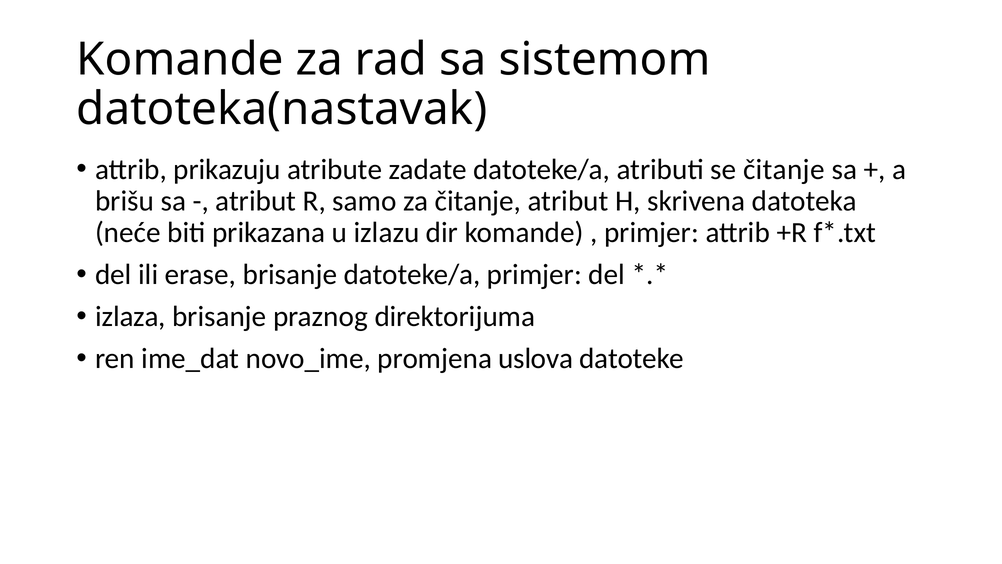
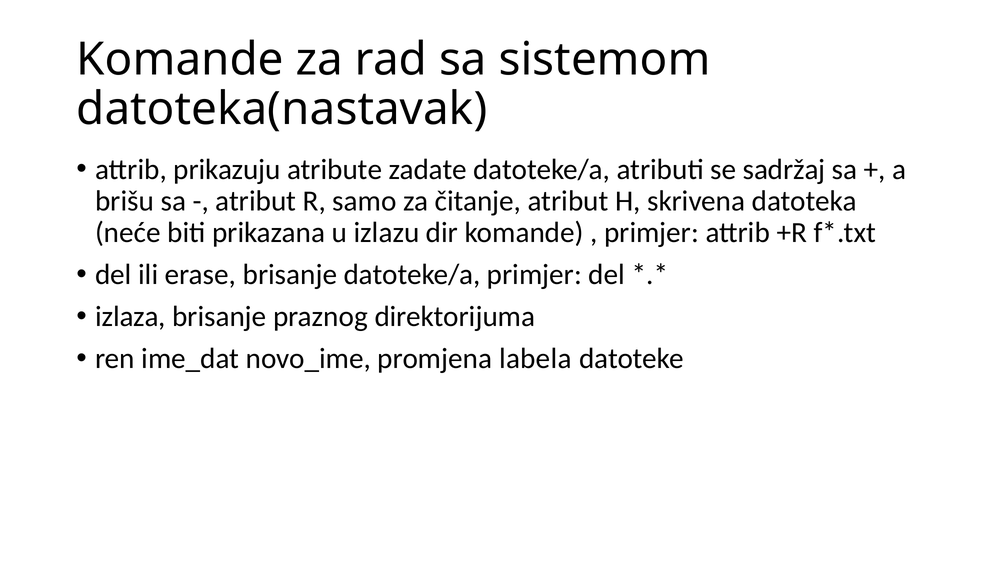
se čitanje: čitanje -> sadržaj (784, 169)
uslova: uslova -> labela (535, 358)
